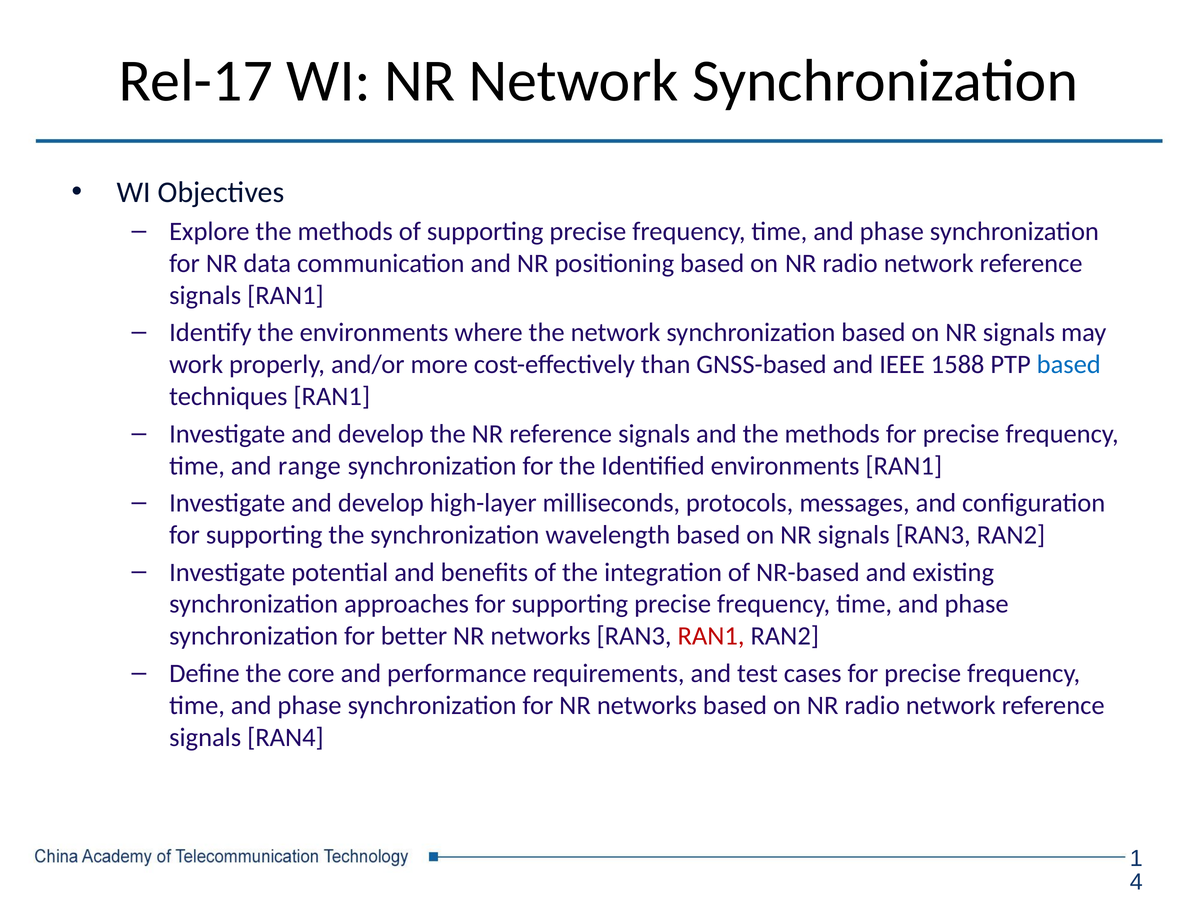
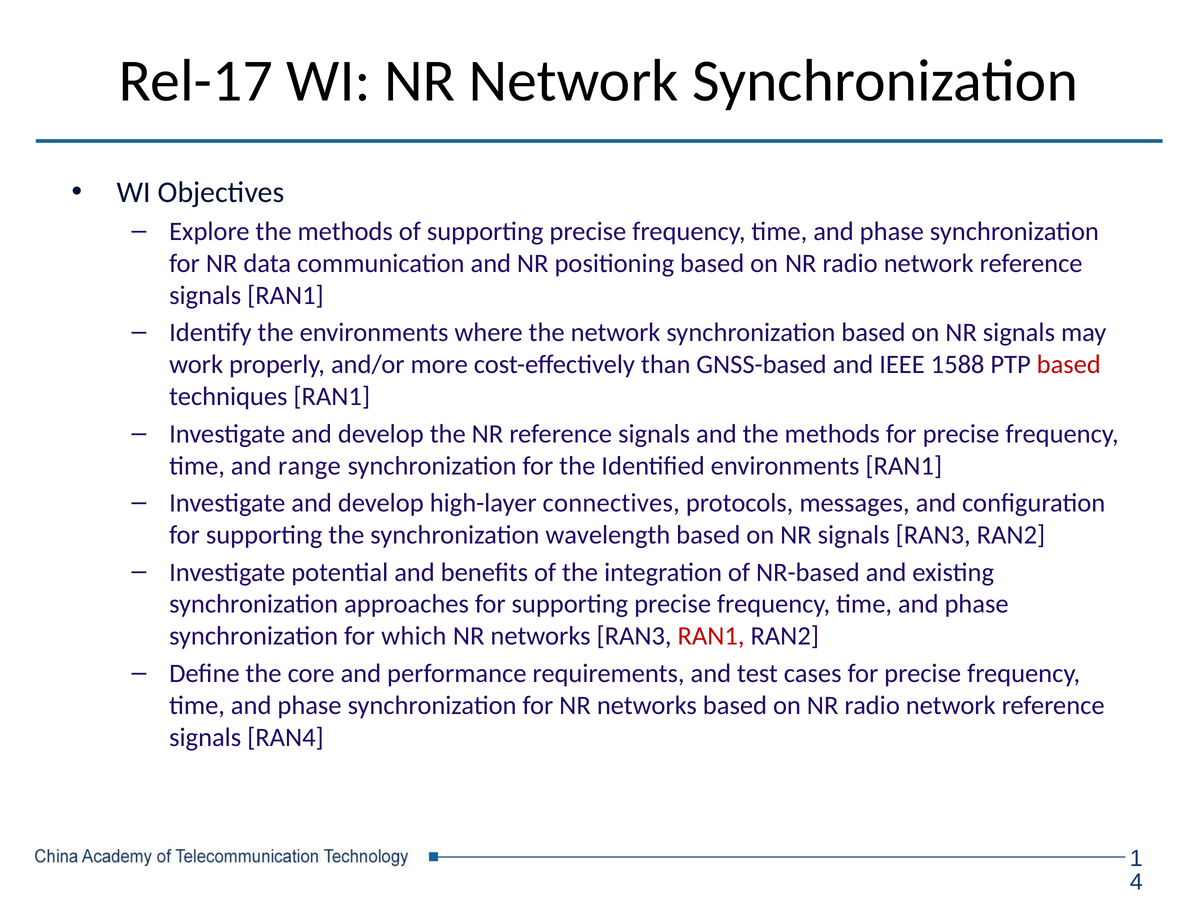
based colour: blue -> red (1069, 364)
milliseconds: milliseconds -> connectives (611, 503)
better: better -> which (414, 636)
